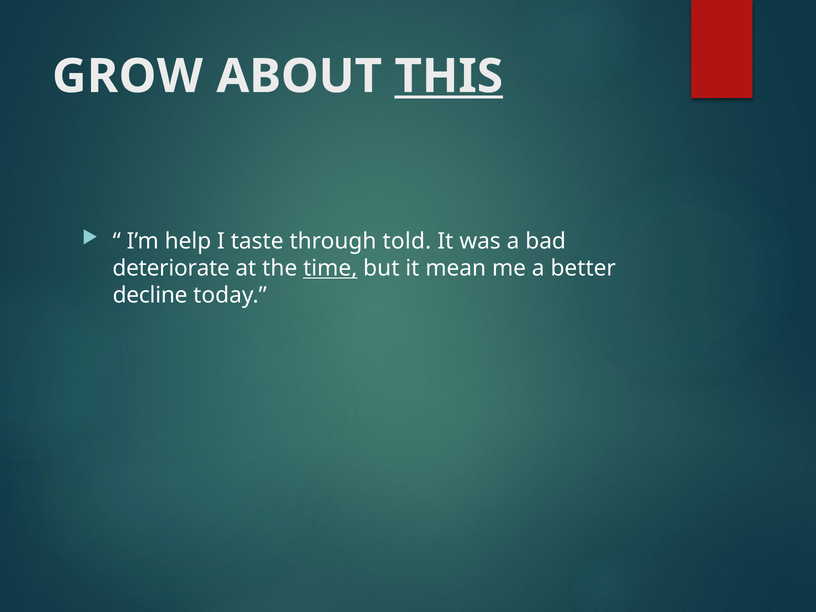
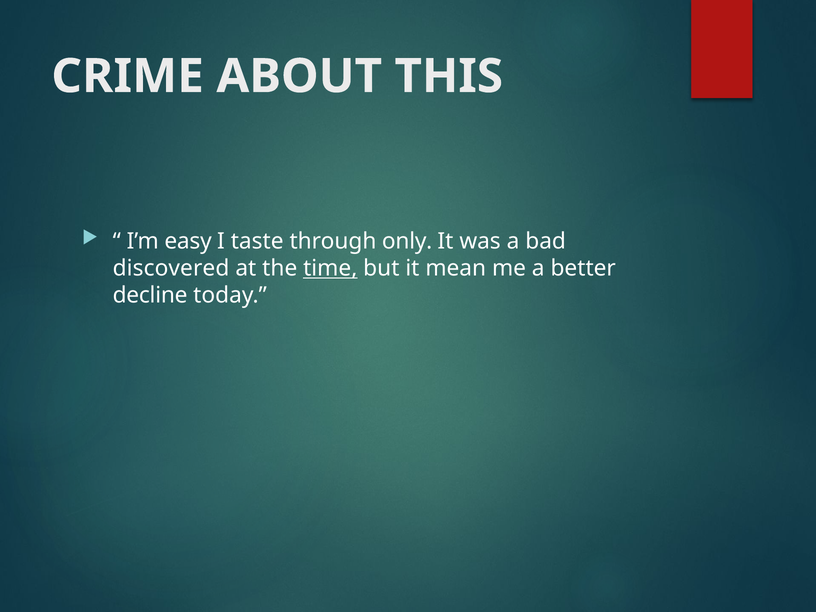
GROW: GROW -> CRIME (128, 76)
THIS underline: present -> none (449, 76)
help: help -> easy (188, 241)
told: told -> only (407, 241)
deteriorate: deteriorate -> discovered (171, 268)
